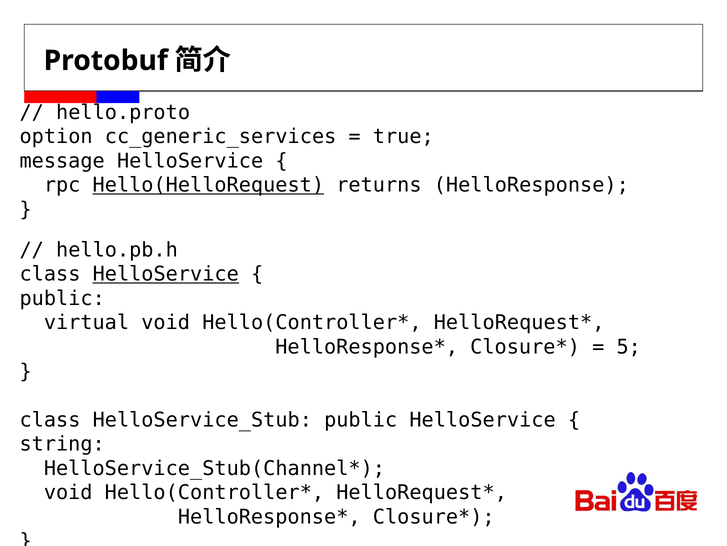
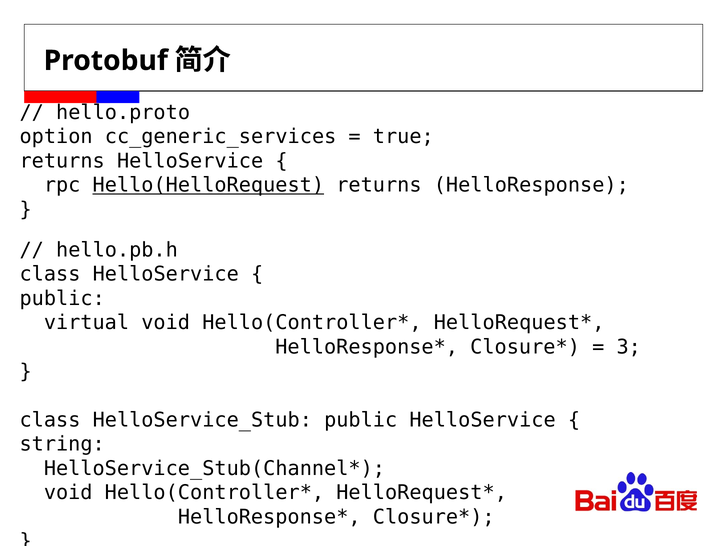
message: message -> returns (62, 161)
HelloService underline: present -> none (166, 274)
5: 5 -> 3 (629, 347)
